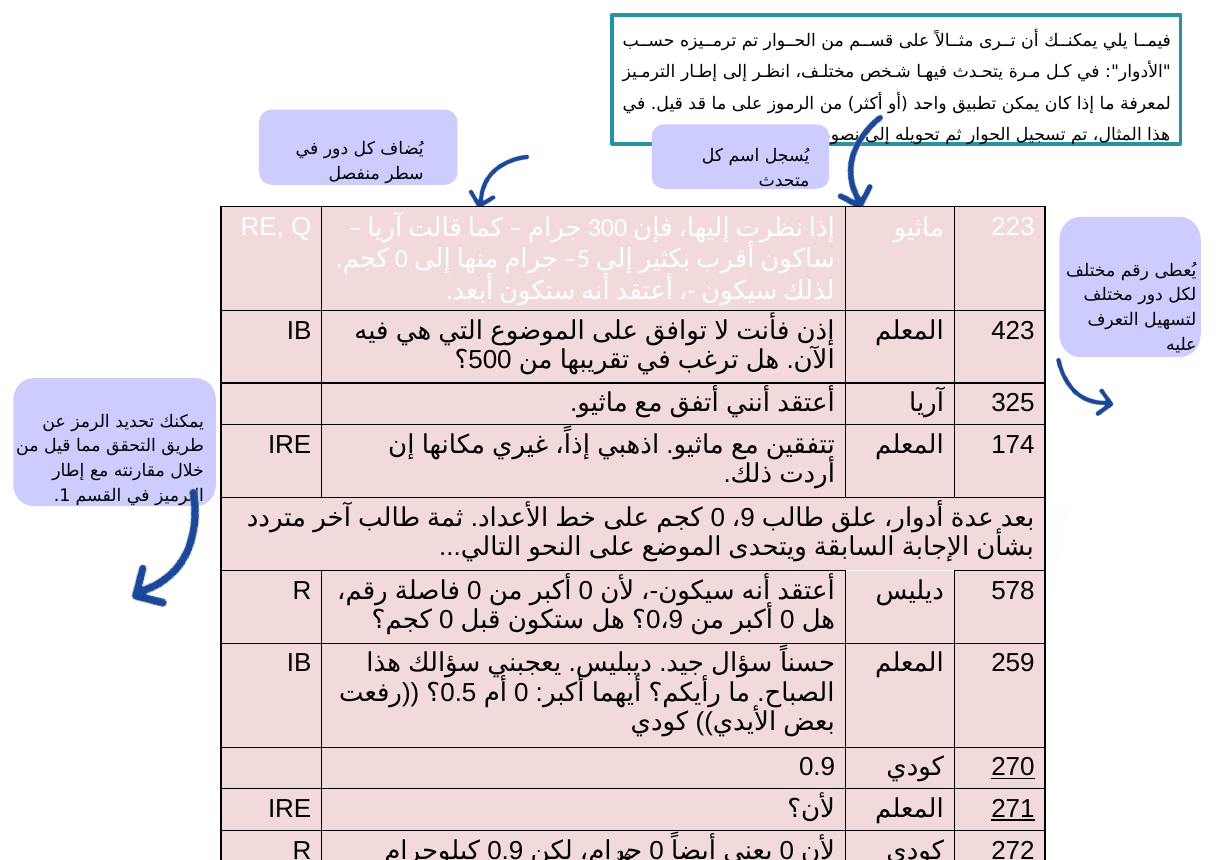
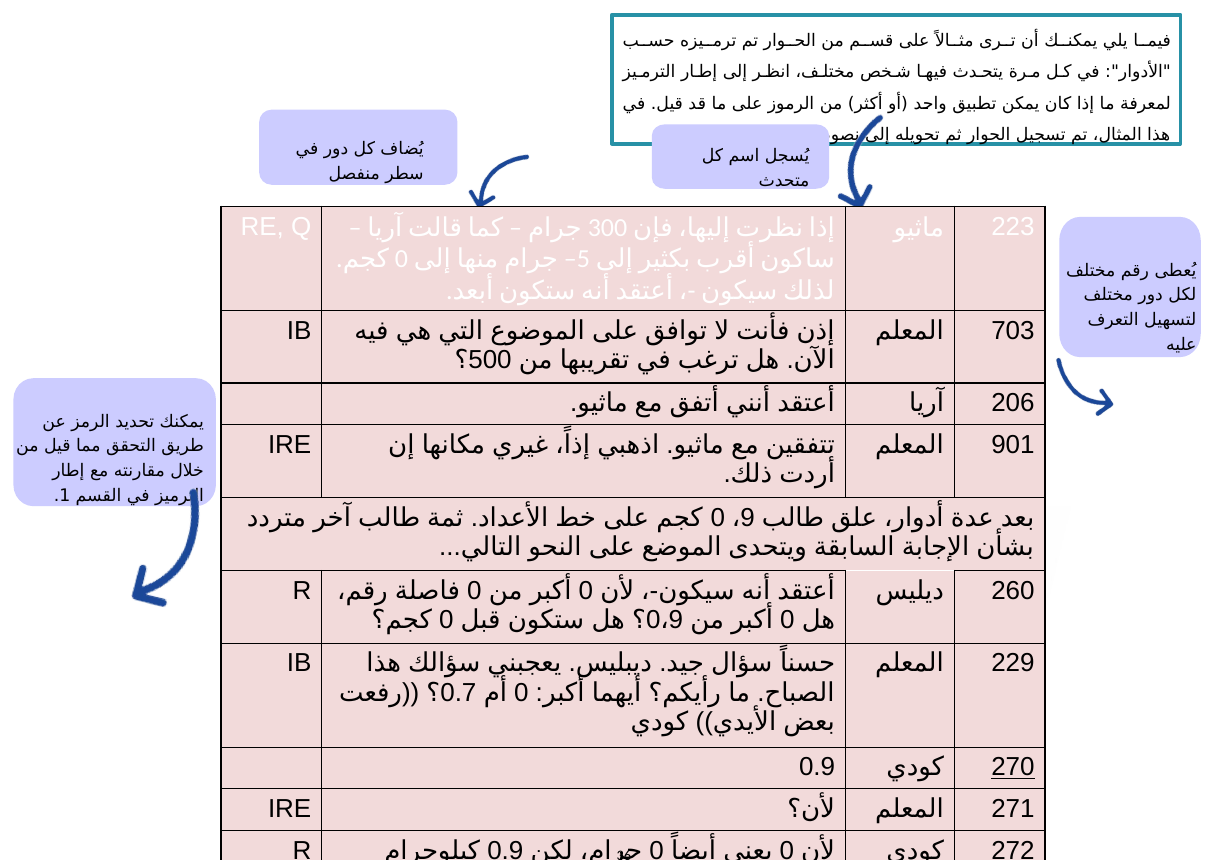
423: 423 -> 703 (1013, 330)
325: 325 -> 206 (1013, 403)
174: 174 -> 901 (1013, 445)
578: 578 -> 260 (1013, 591)
259: 259 -> 229 (1013, 663)
0.5: 0.5 -> 0.7 (458, 693)
271 underline: present -> none (1013, 809)
